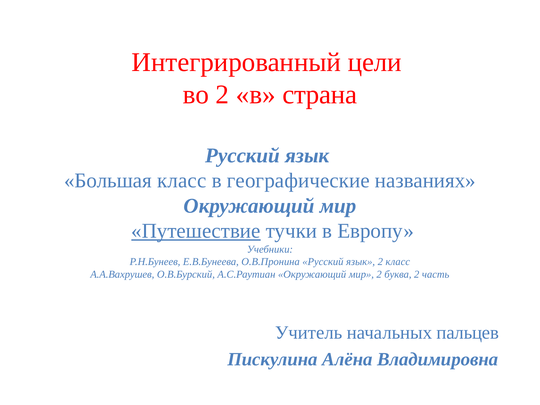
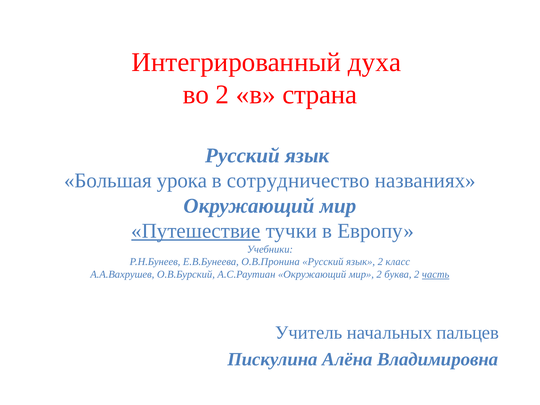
цели: цели -> духа (375, 62)
Большая класс: класс -> урока (182, 181)
географические: географические -> сотрудничество (298, 181)
часть underline: none -> present (436, 274)
